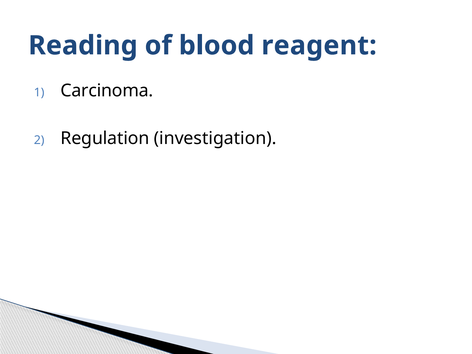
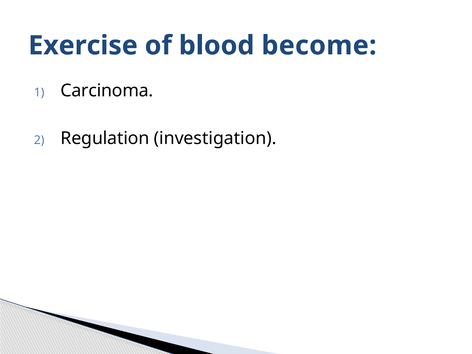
Reading: Reading -> Exercise (83, 46)
reagent: reagent -> become (319, 46)
